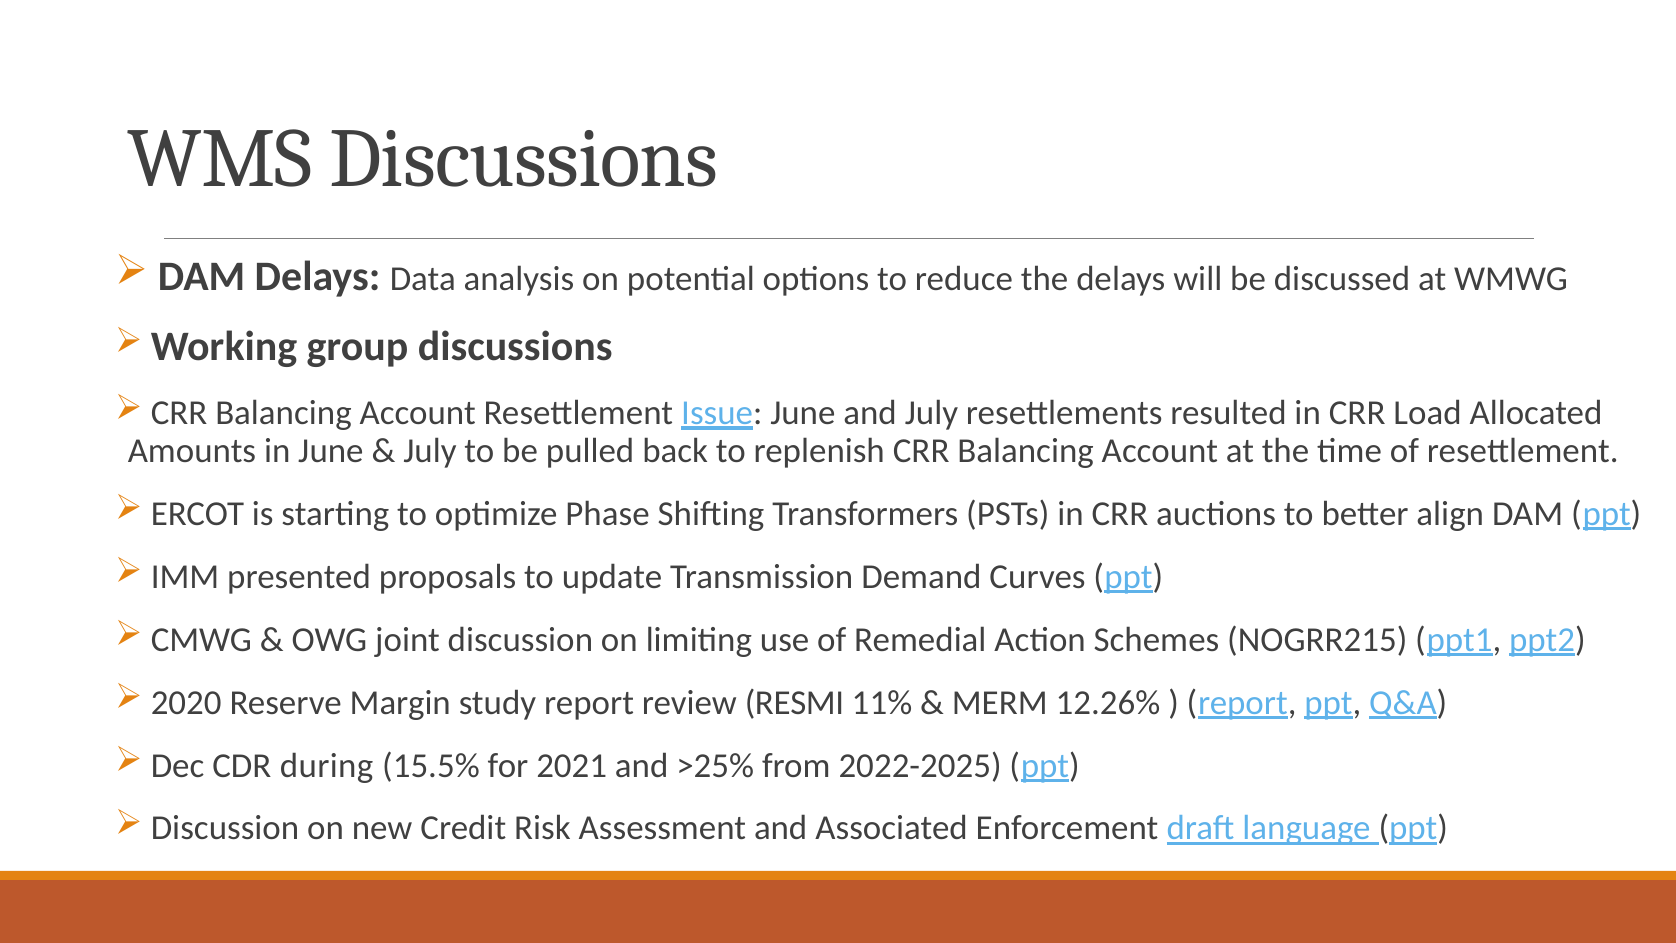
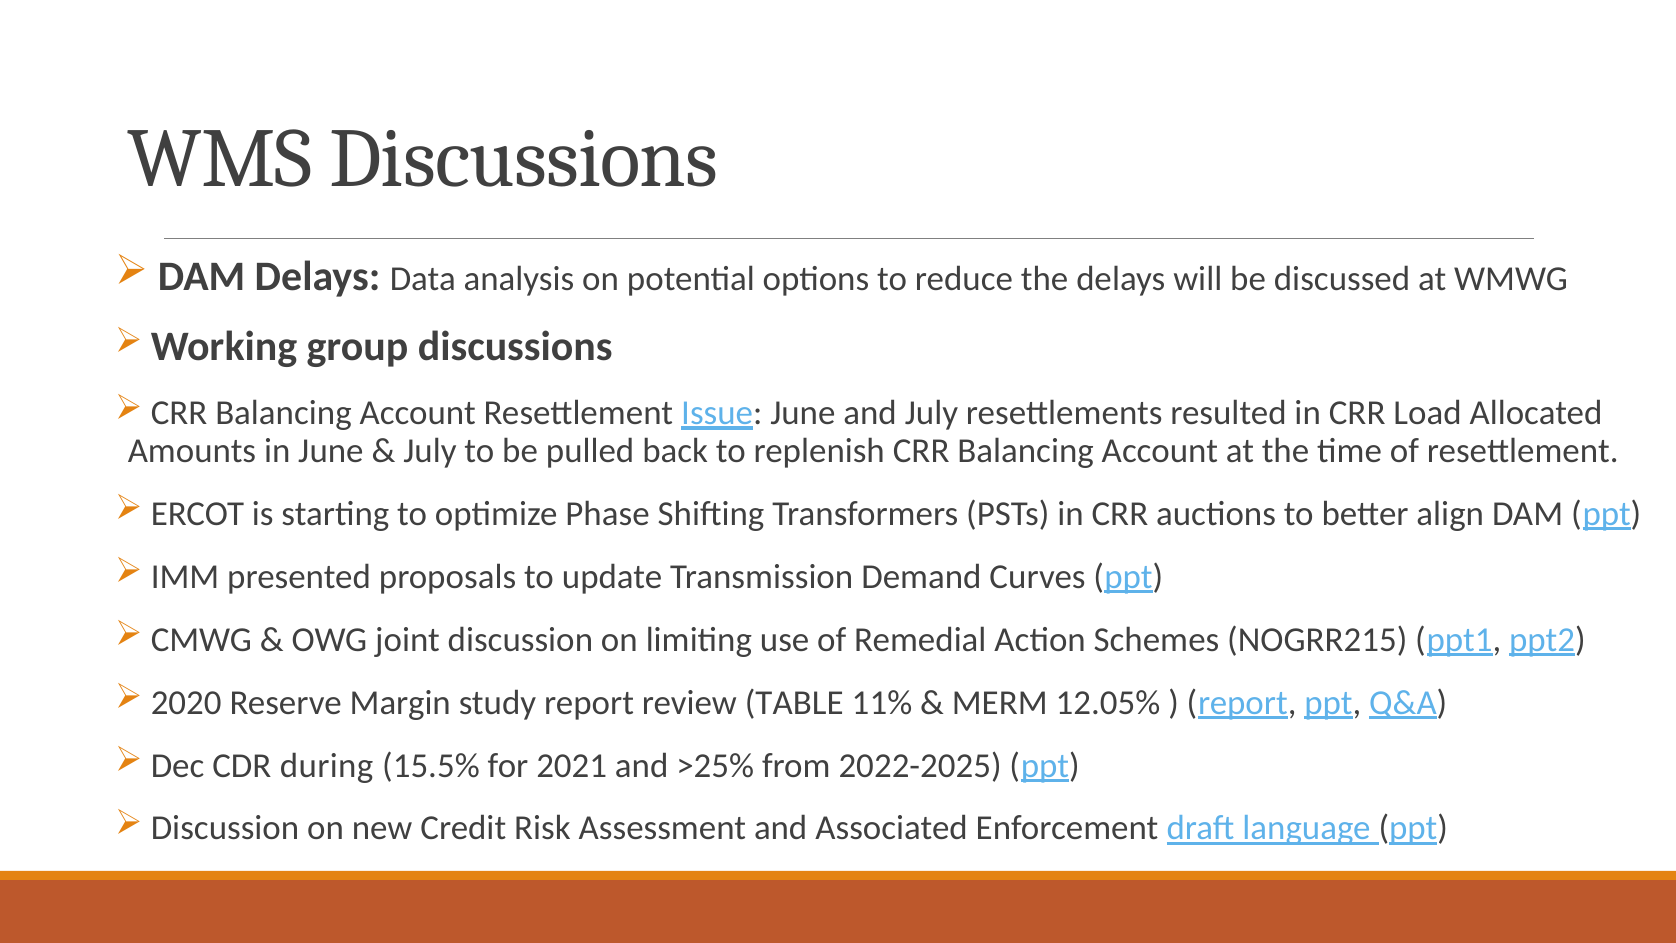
RESMI: RESMI -> TABLE (794, 702)
12.26%: 12.26% -> 12.05% (1108, 702)
